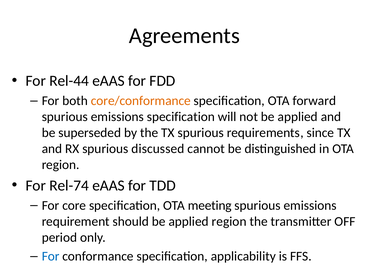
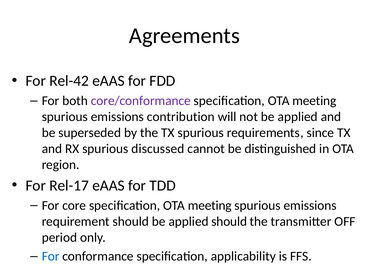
Rel-44: Rel-44 -> Rel-42 (69, 81)
core/conformance colour: orange -> purple (141, 101)
forward: forward -> meeting (314, 101)
emissions specification: specification -> contribution (181, 117)
Rel-74: Rel-74 -> Rel-17 (69, 185)
applied region: region -> should (229, 221)
